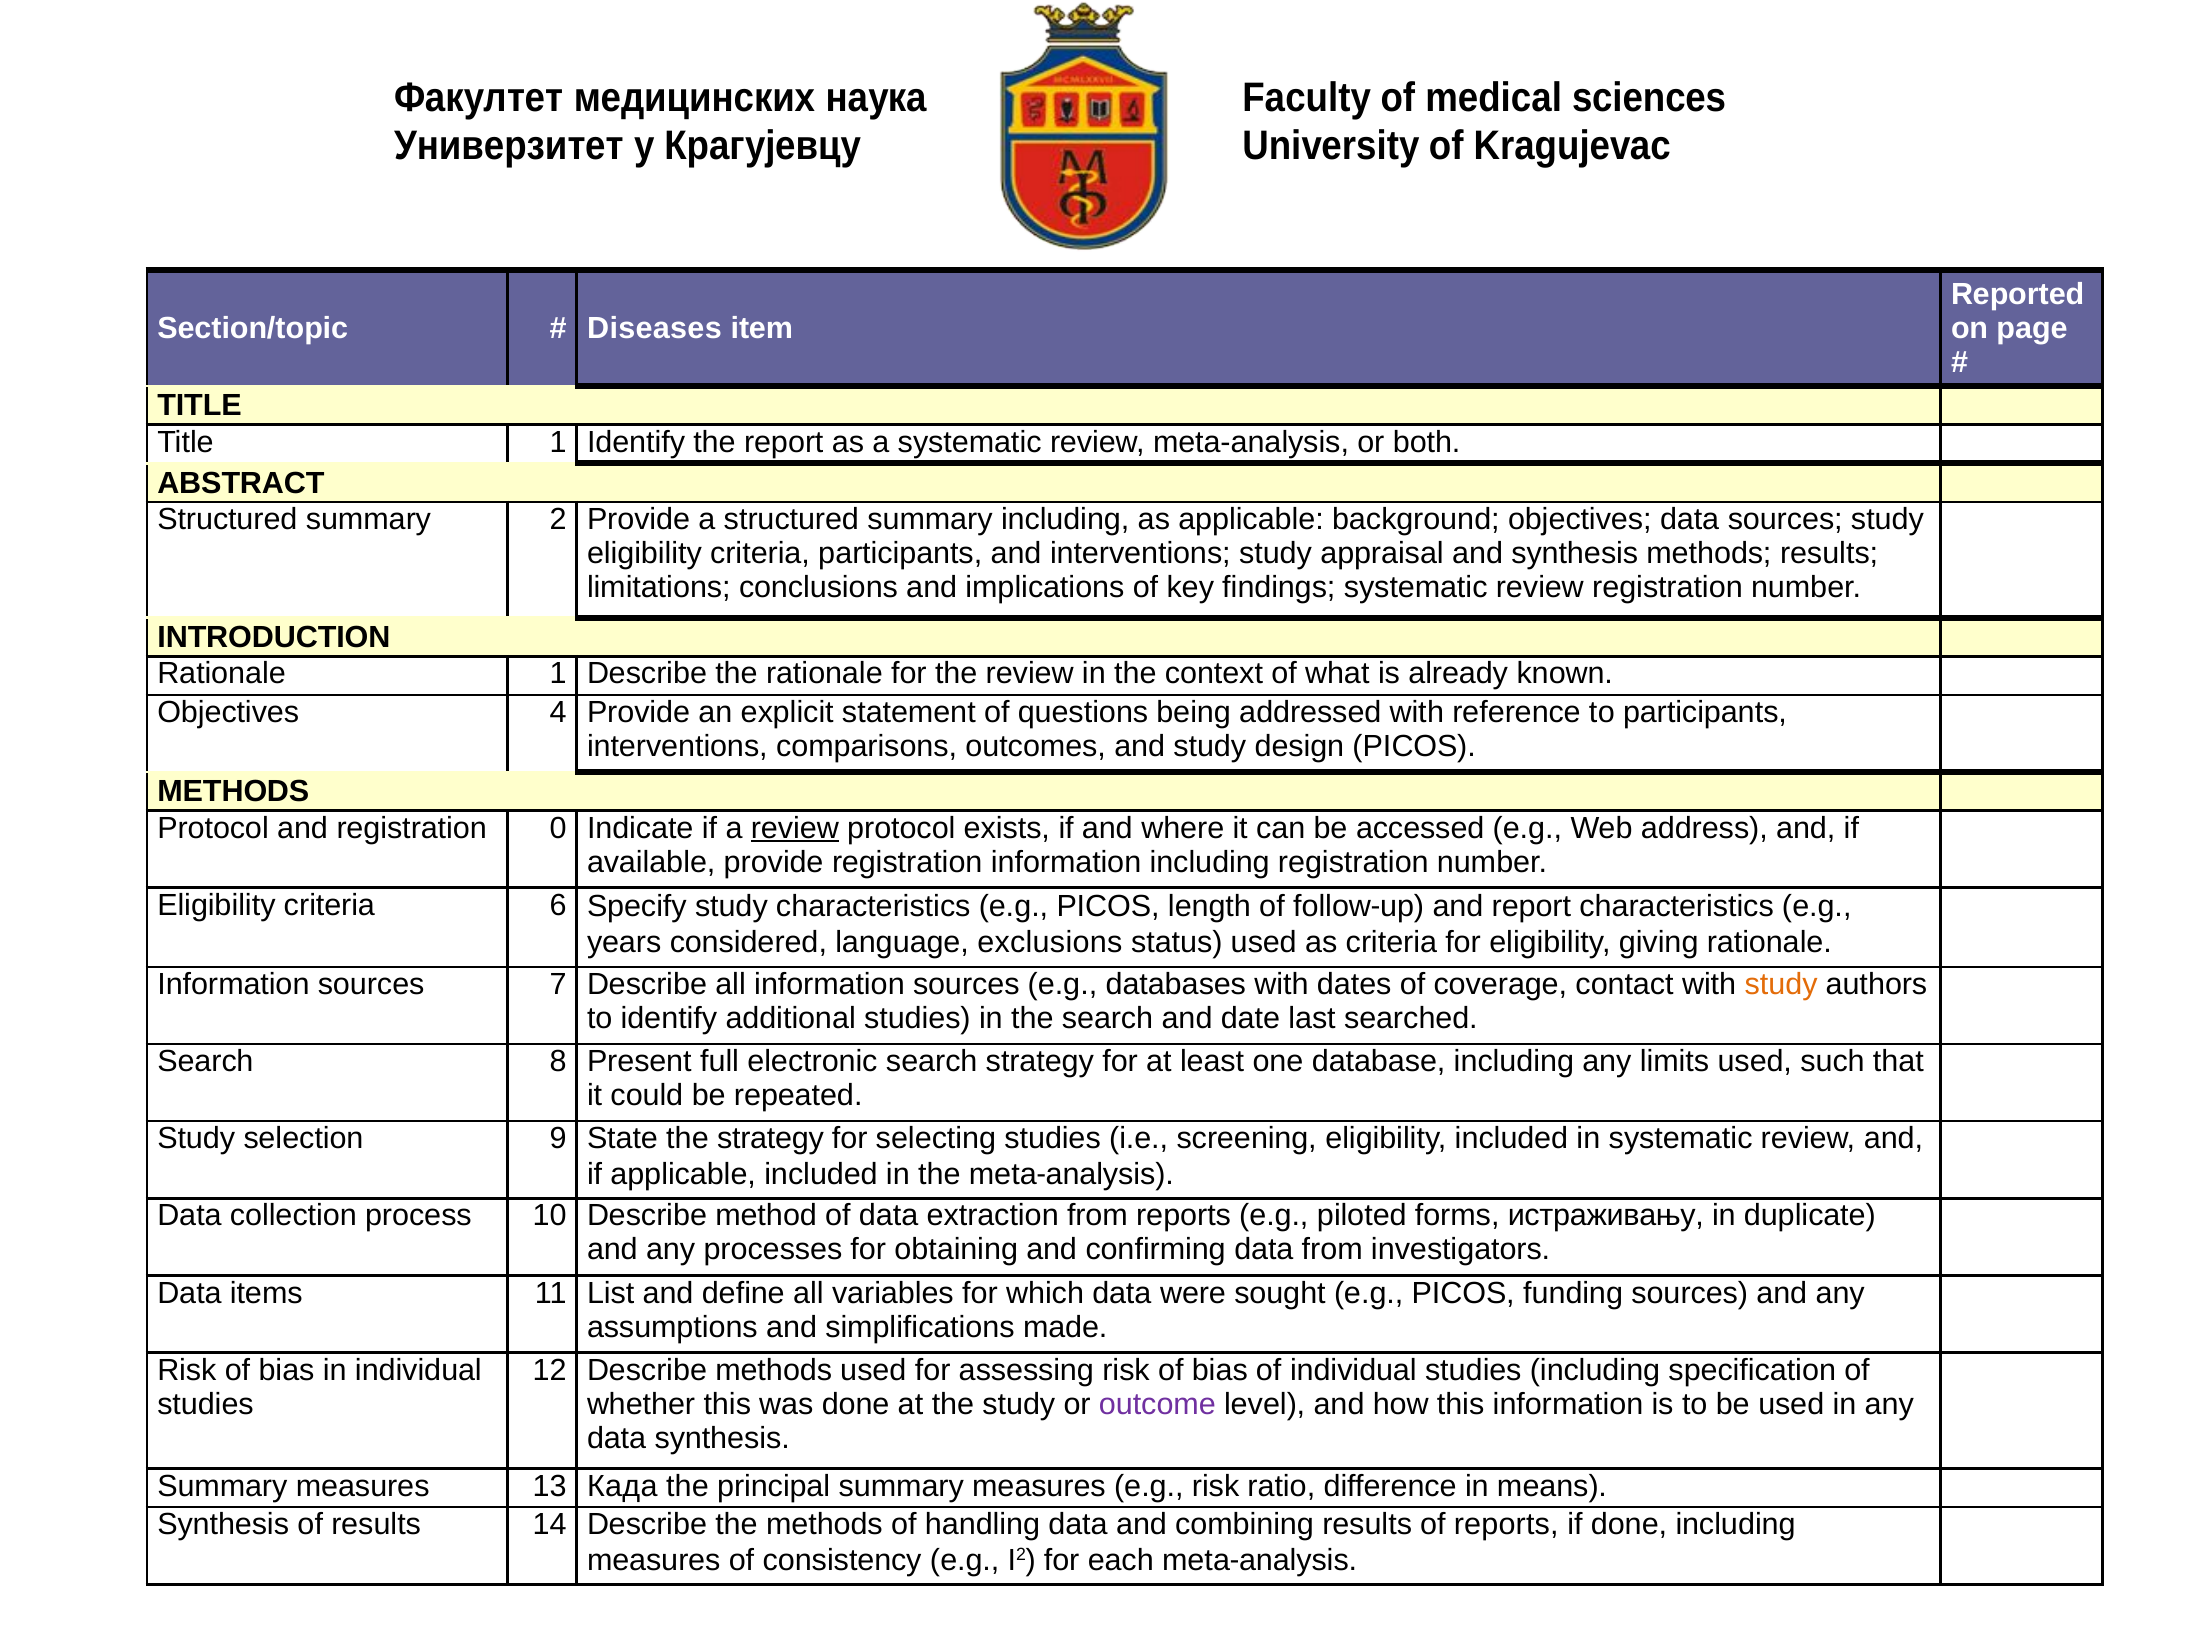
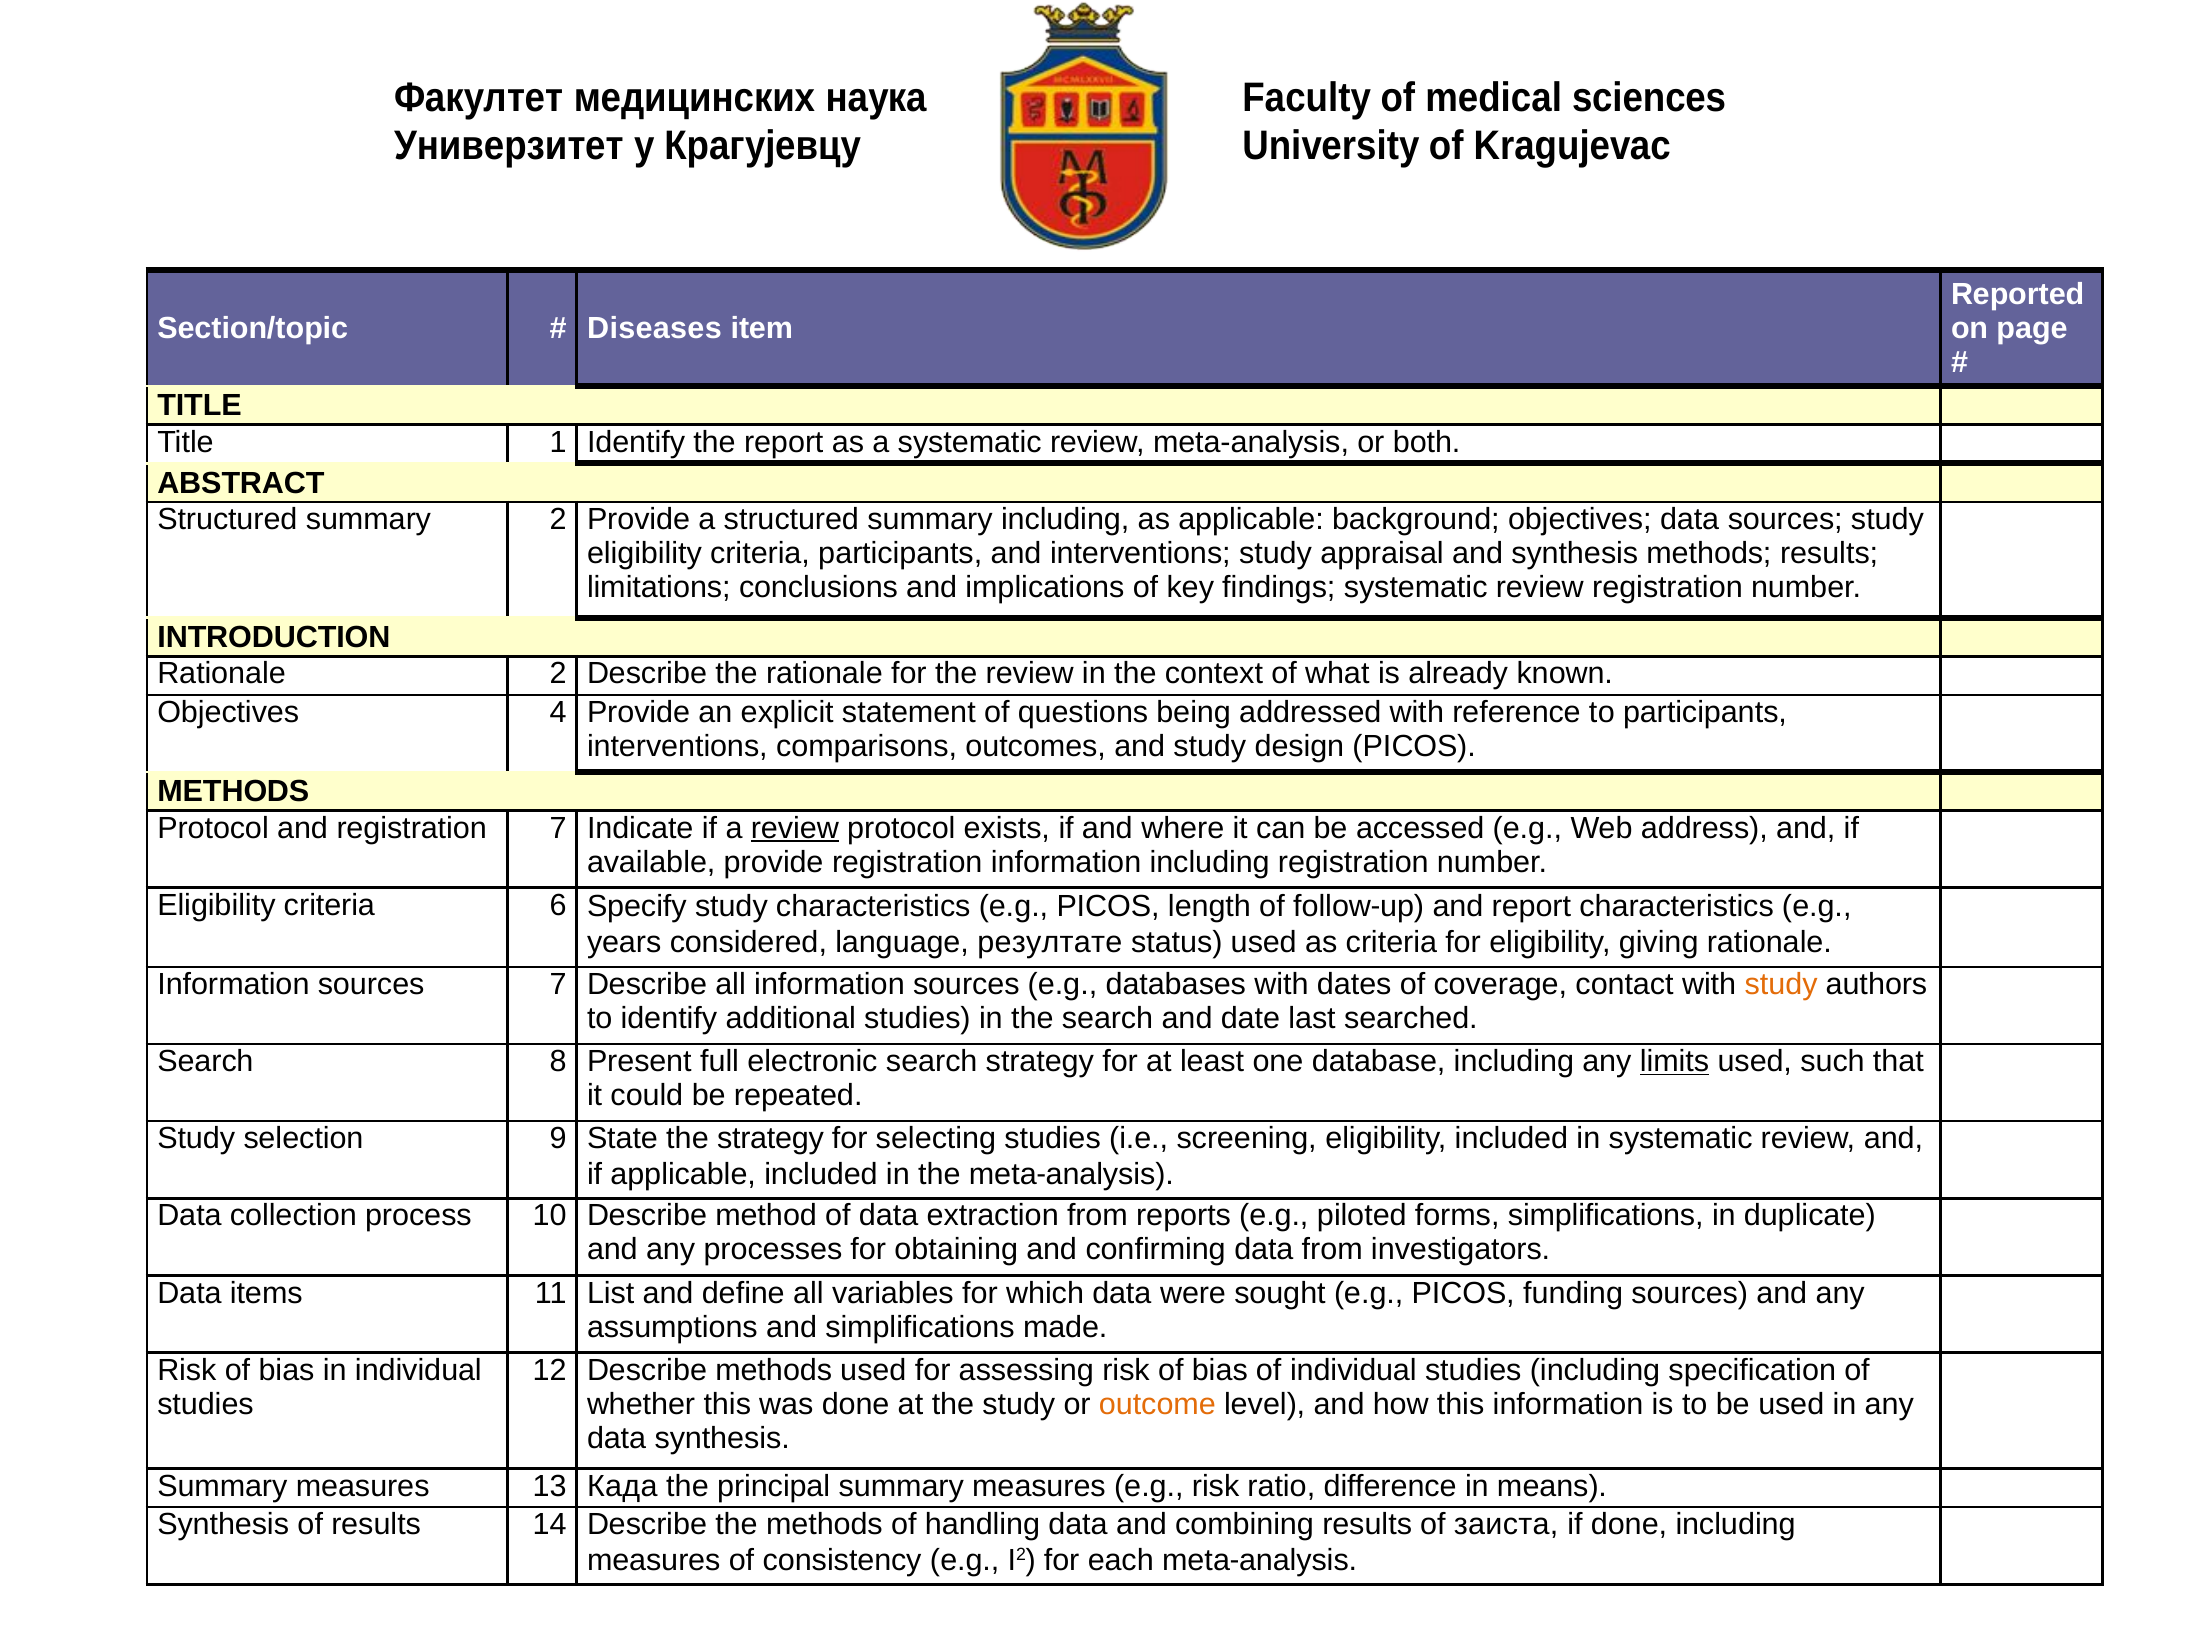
Rationale 1: 1 -> 2 (558, 674)
registration 0: 0 -> 7 (558, 828)
exclusions: exclusions -> резултате (1050, 943)
limits underline: none -> present (1674, 1062)
forms истраживању: истраживању -> simplifications (1606, 1216)
outcome colour: purple -> orange (1157, 1405)
of reports: reports -> заиста (1506, 1525)
